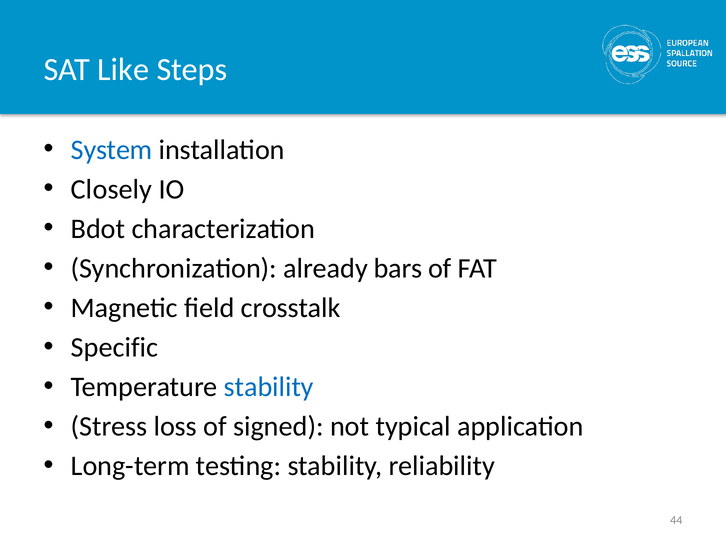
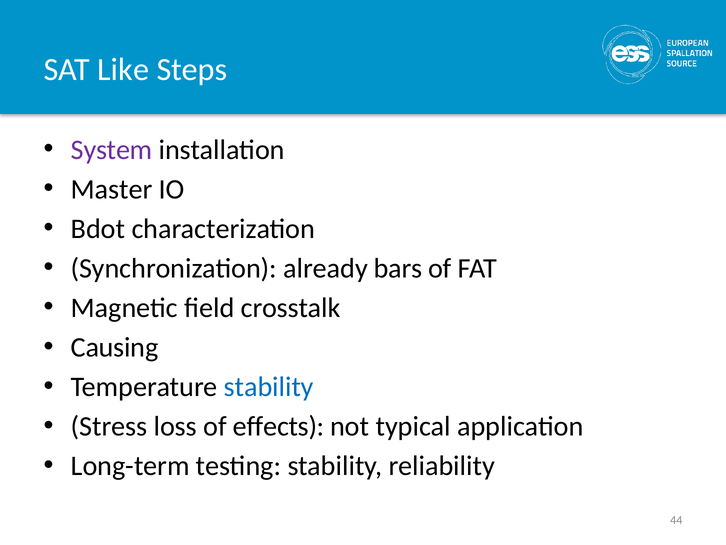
System colour: blue -> purple (112, 150)
Closely: Closely -> Master (112, 189)
Specific: Specific -> Causing (115, 347)
signed: signed -> effects (279, 426)
